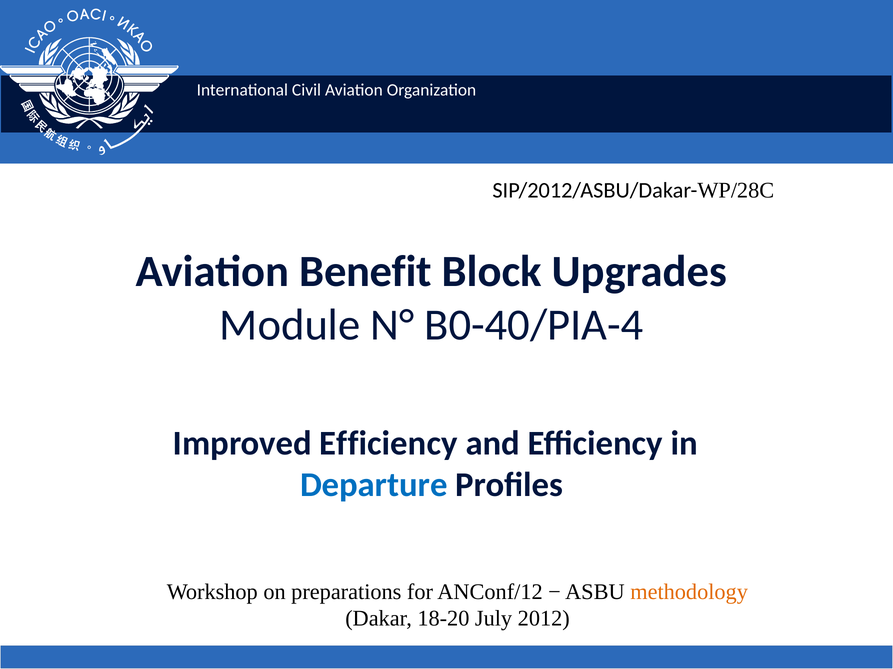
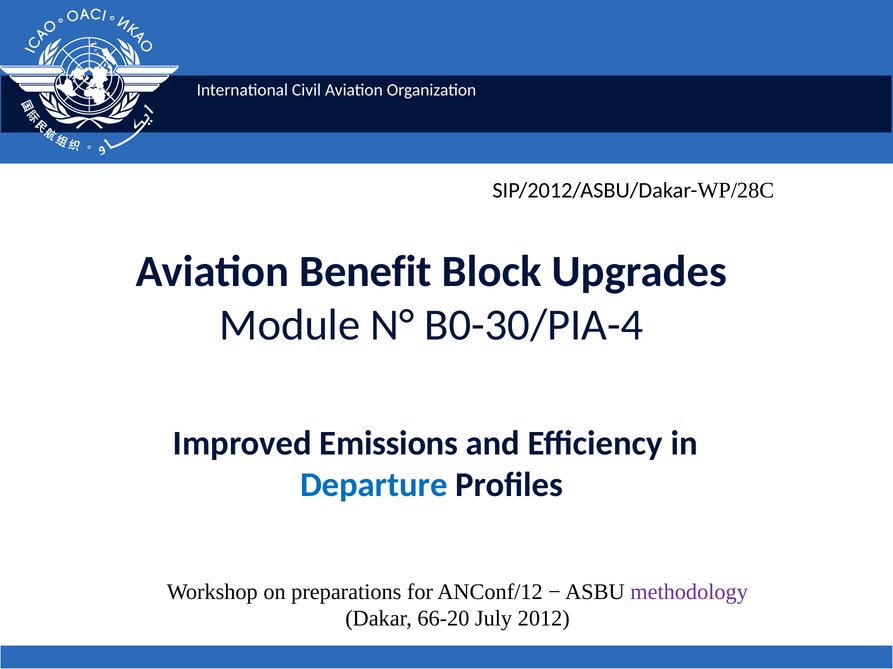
B0-40/PIA-4: B0-40/PIA-4 -> B0-30/PIA-4 (534, 325)
Improved Efficiency: Efficiency -> Emissions (389, 444)
methodology colour: orange -> purple (689, 592)
18-20: 18-20 -> 66-20 (443, 619)
